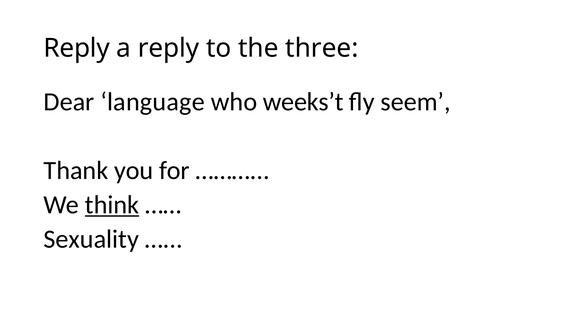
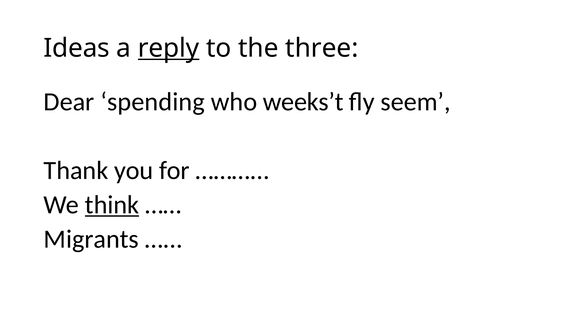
Reply: Reply -> Ideas (77, 48)
reply underline: none -> present (169, 48)
language: language -> spending (153, 102)
Sexuality: Sexuality -> Migrants (91, 239)
